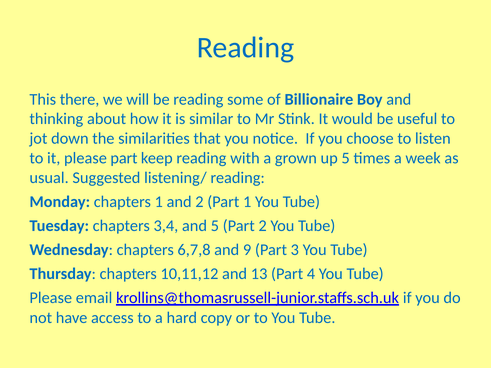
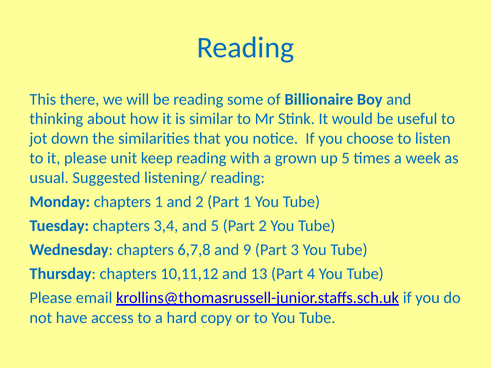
please part: part -> unit (124, 158)
